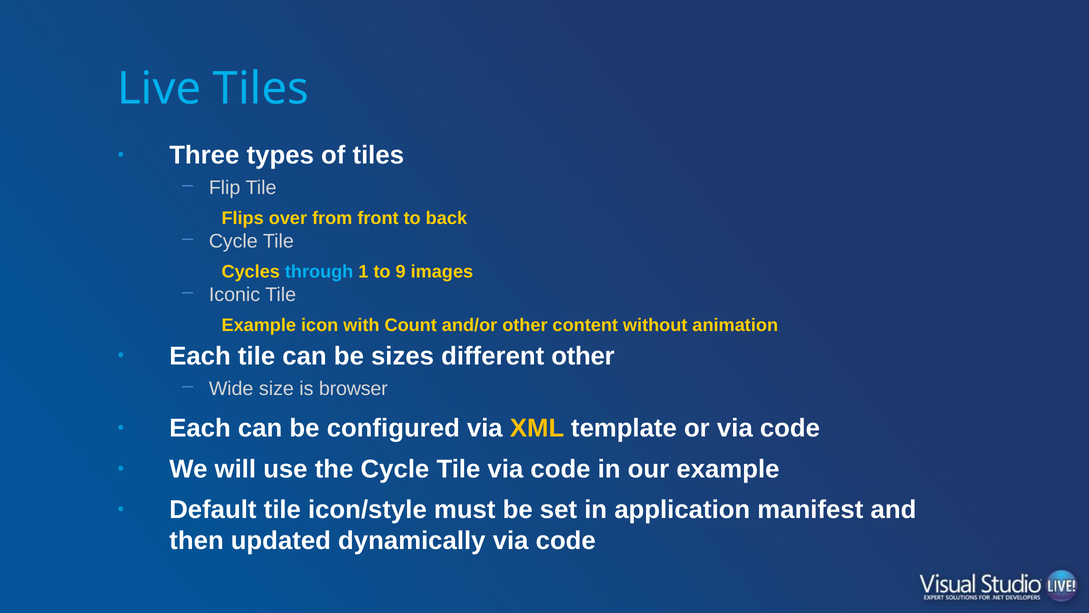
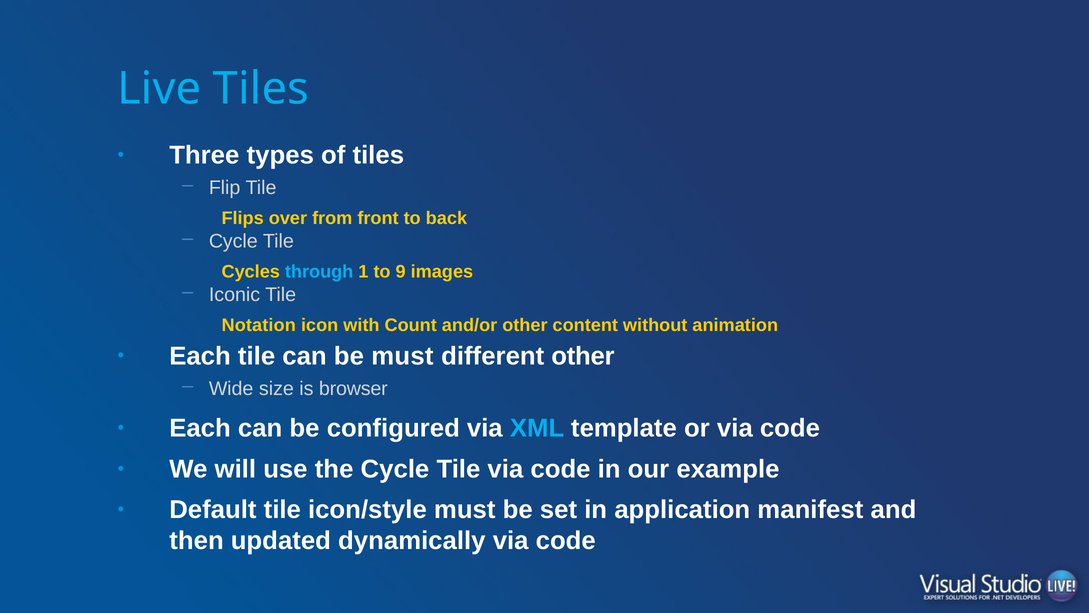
Example: Example -> Notation (259, 325)
be sizes: sizes -> must (402, 356)
XML colour: yellow -> light blue (537, 428)
